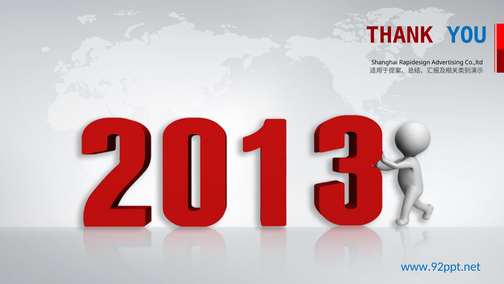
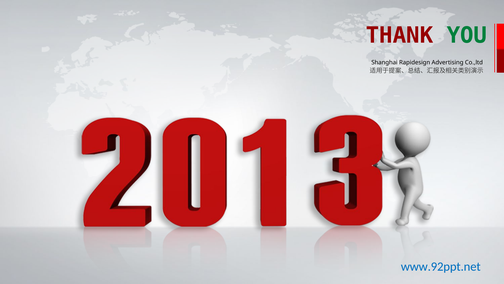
YOU colour: blue -> green (467, 35)
